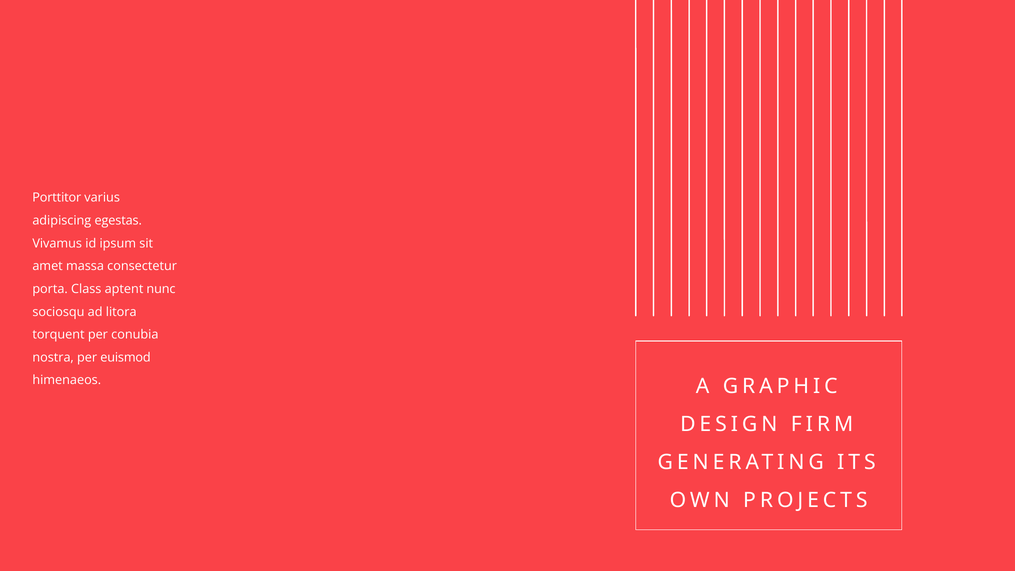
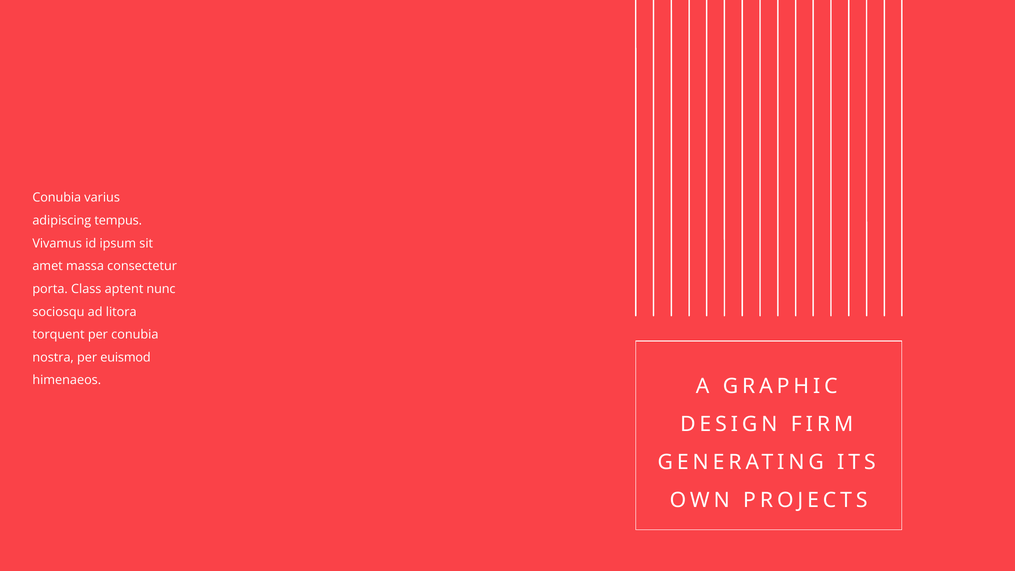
Porttitor: Porttitor -> Conubia (57, 198)
egestas: egestas -> tempus (118, 221)
